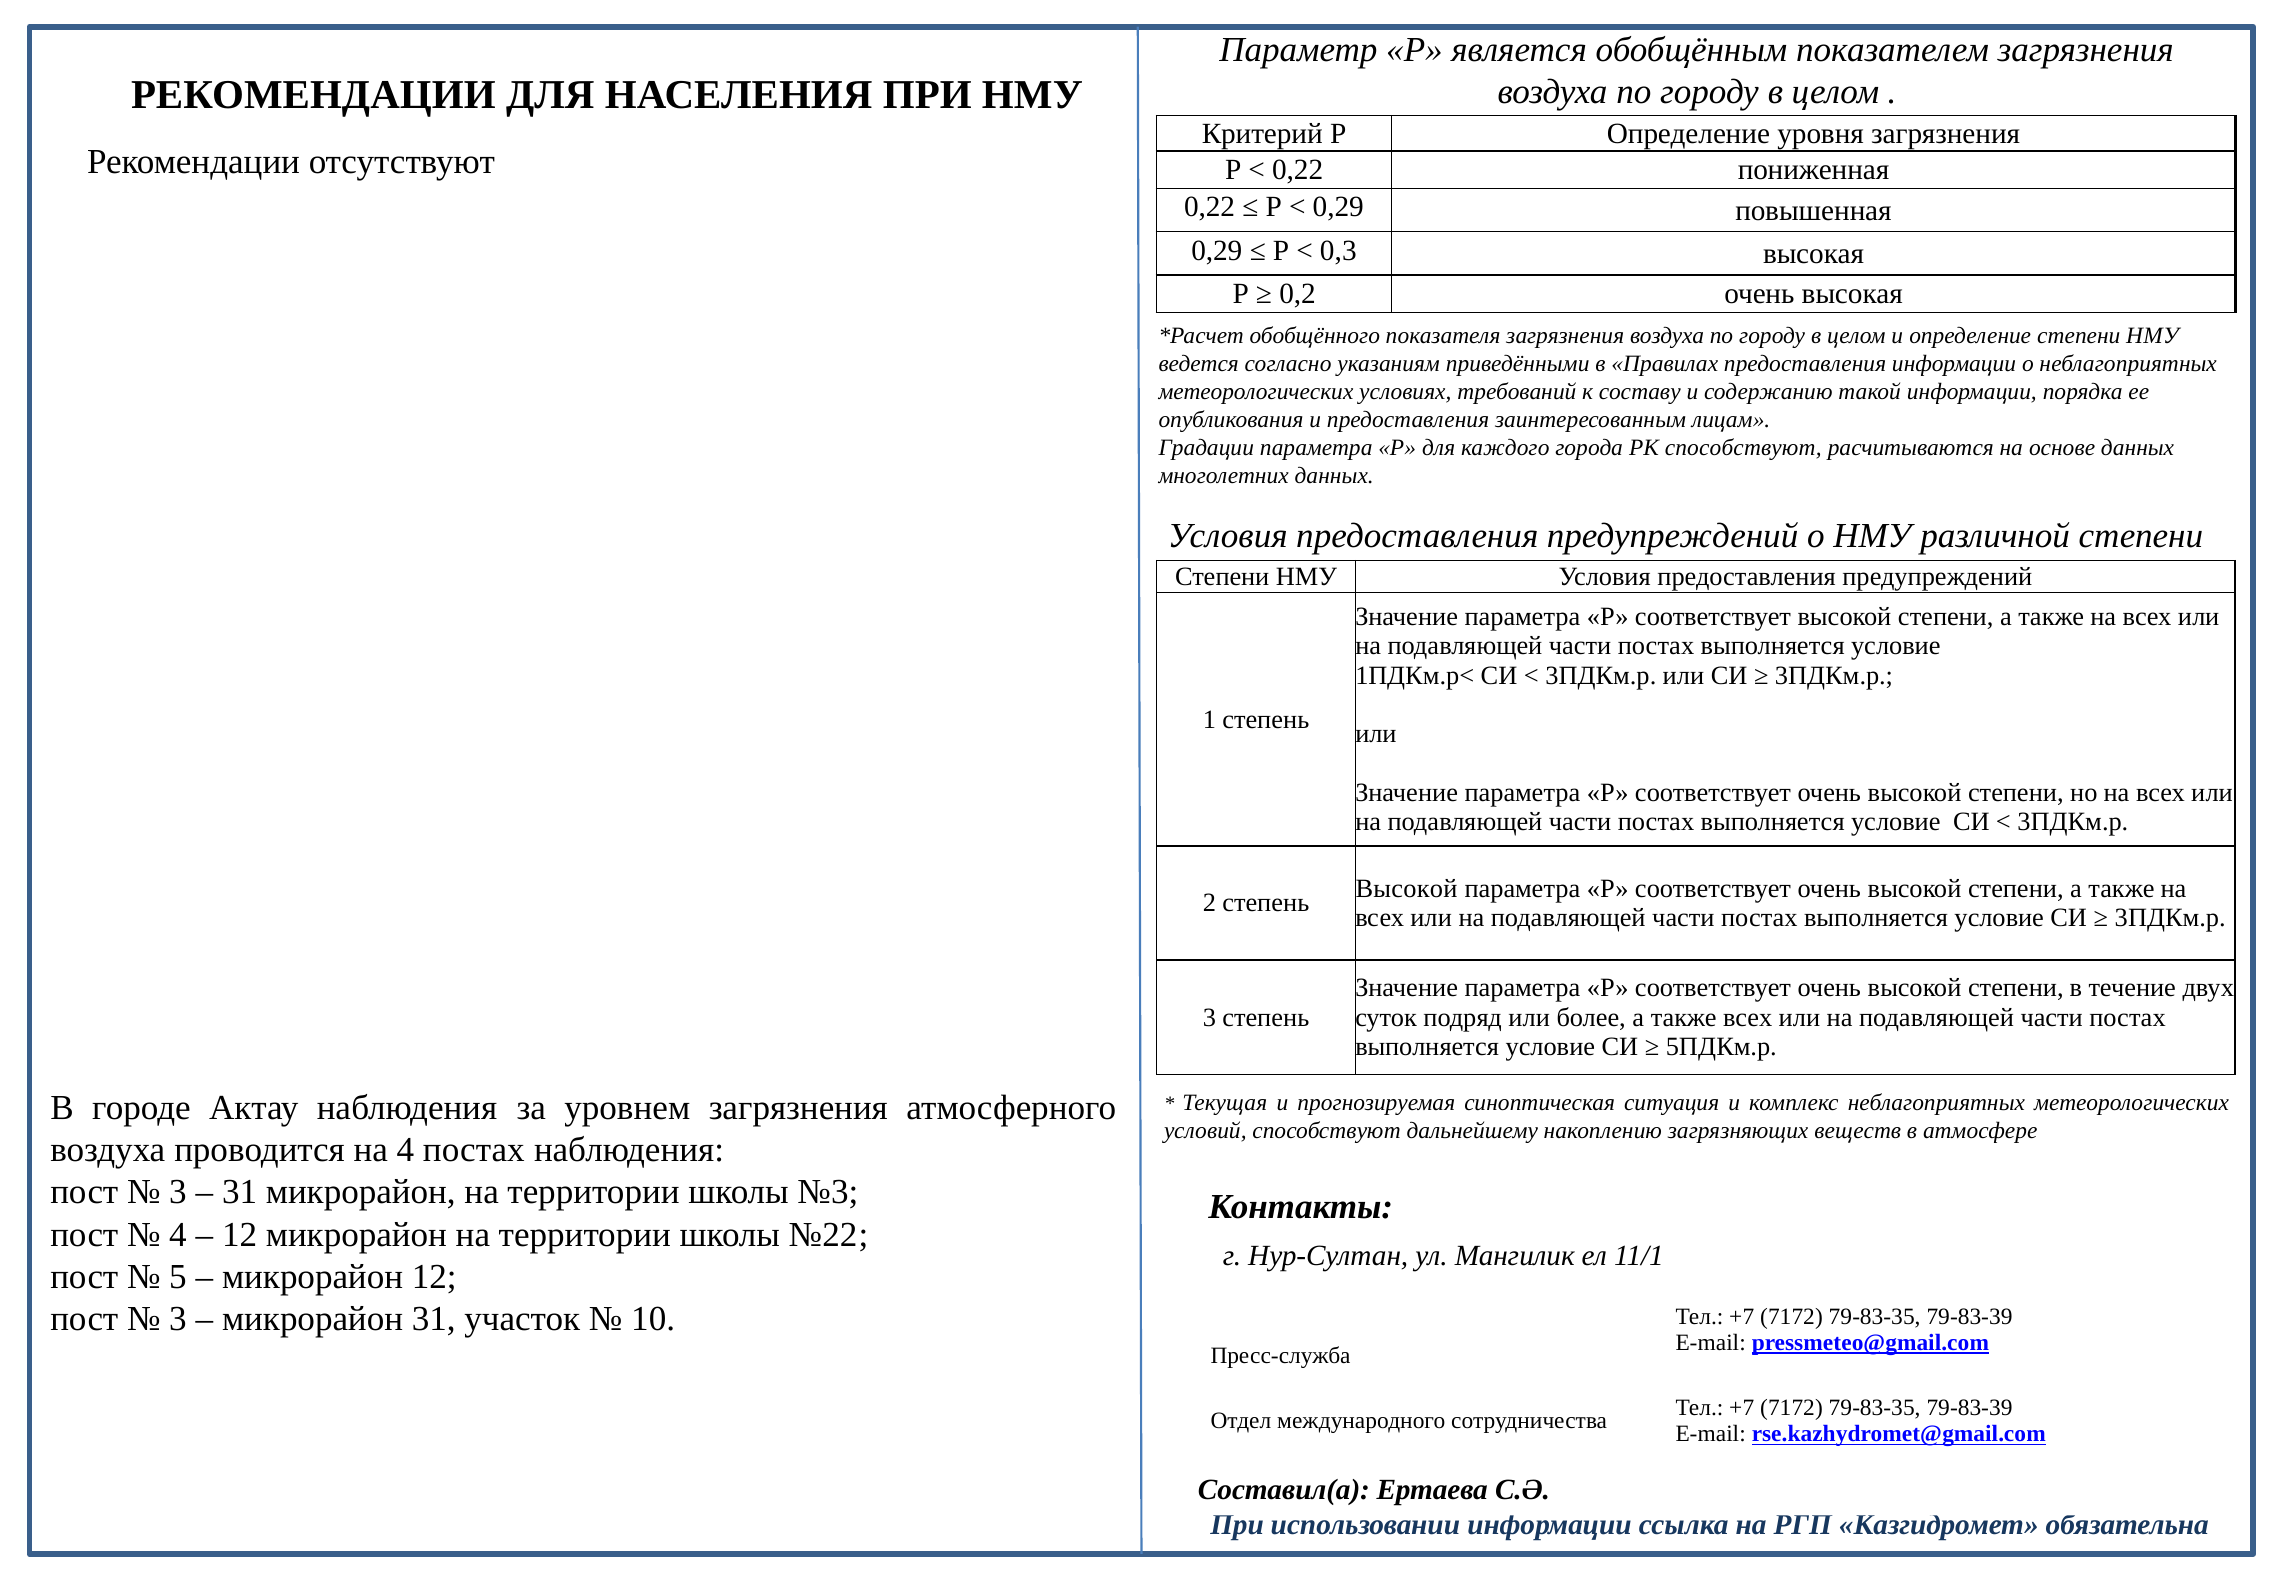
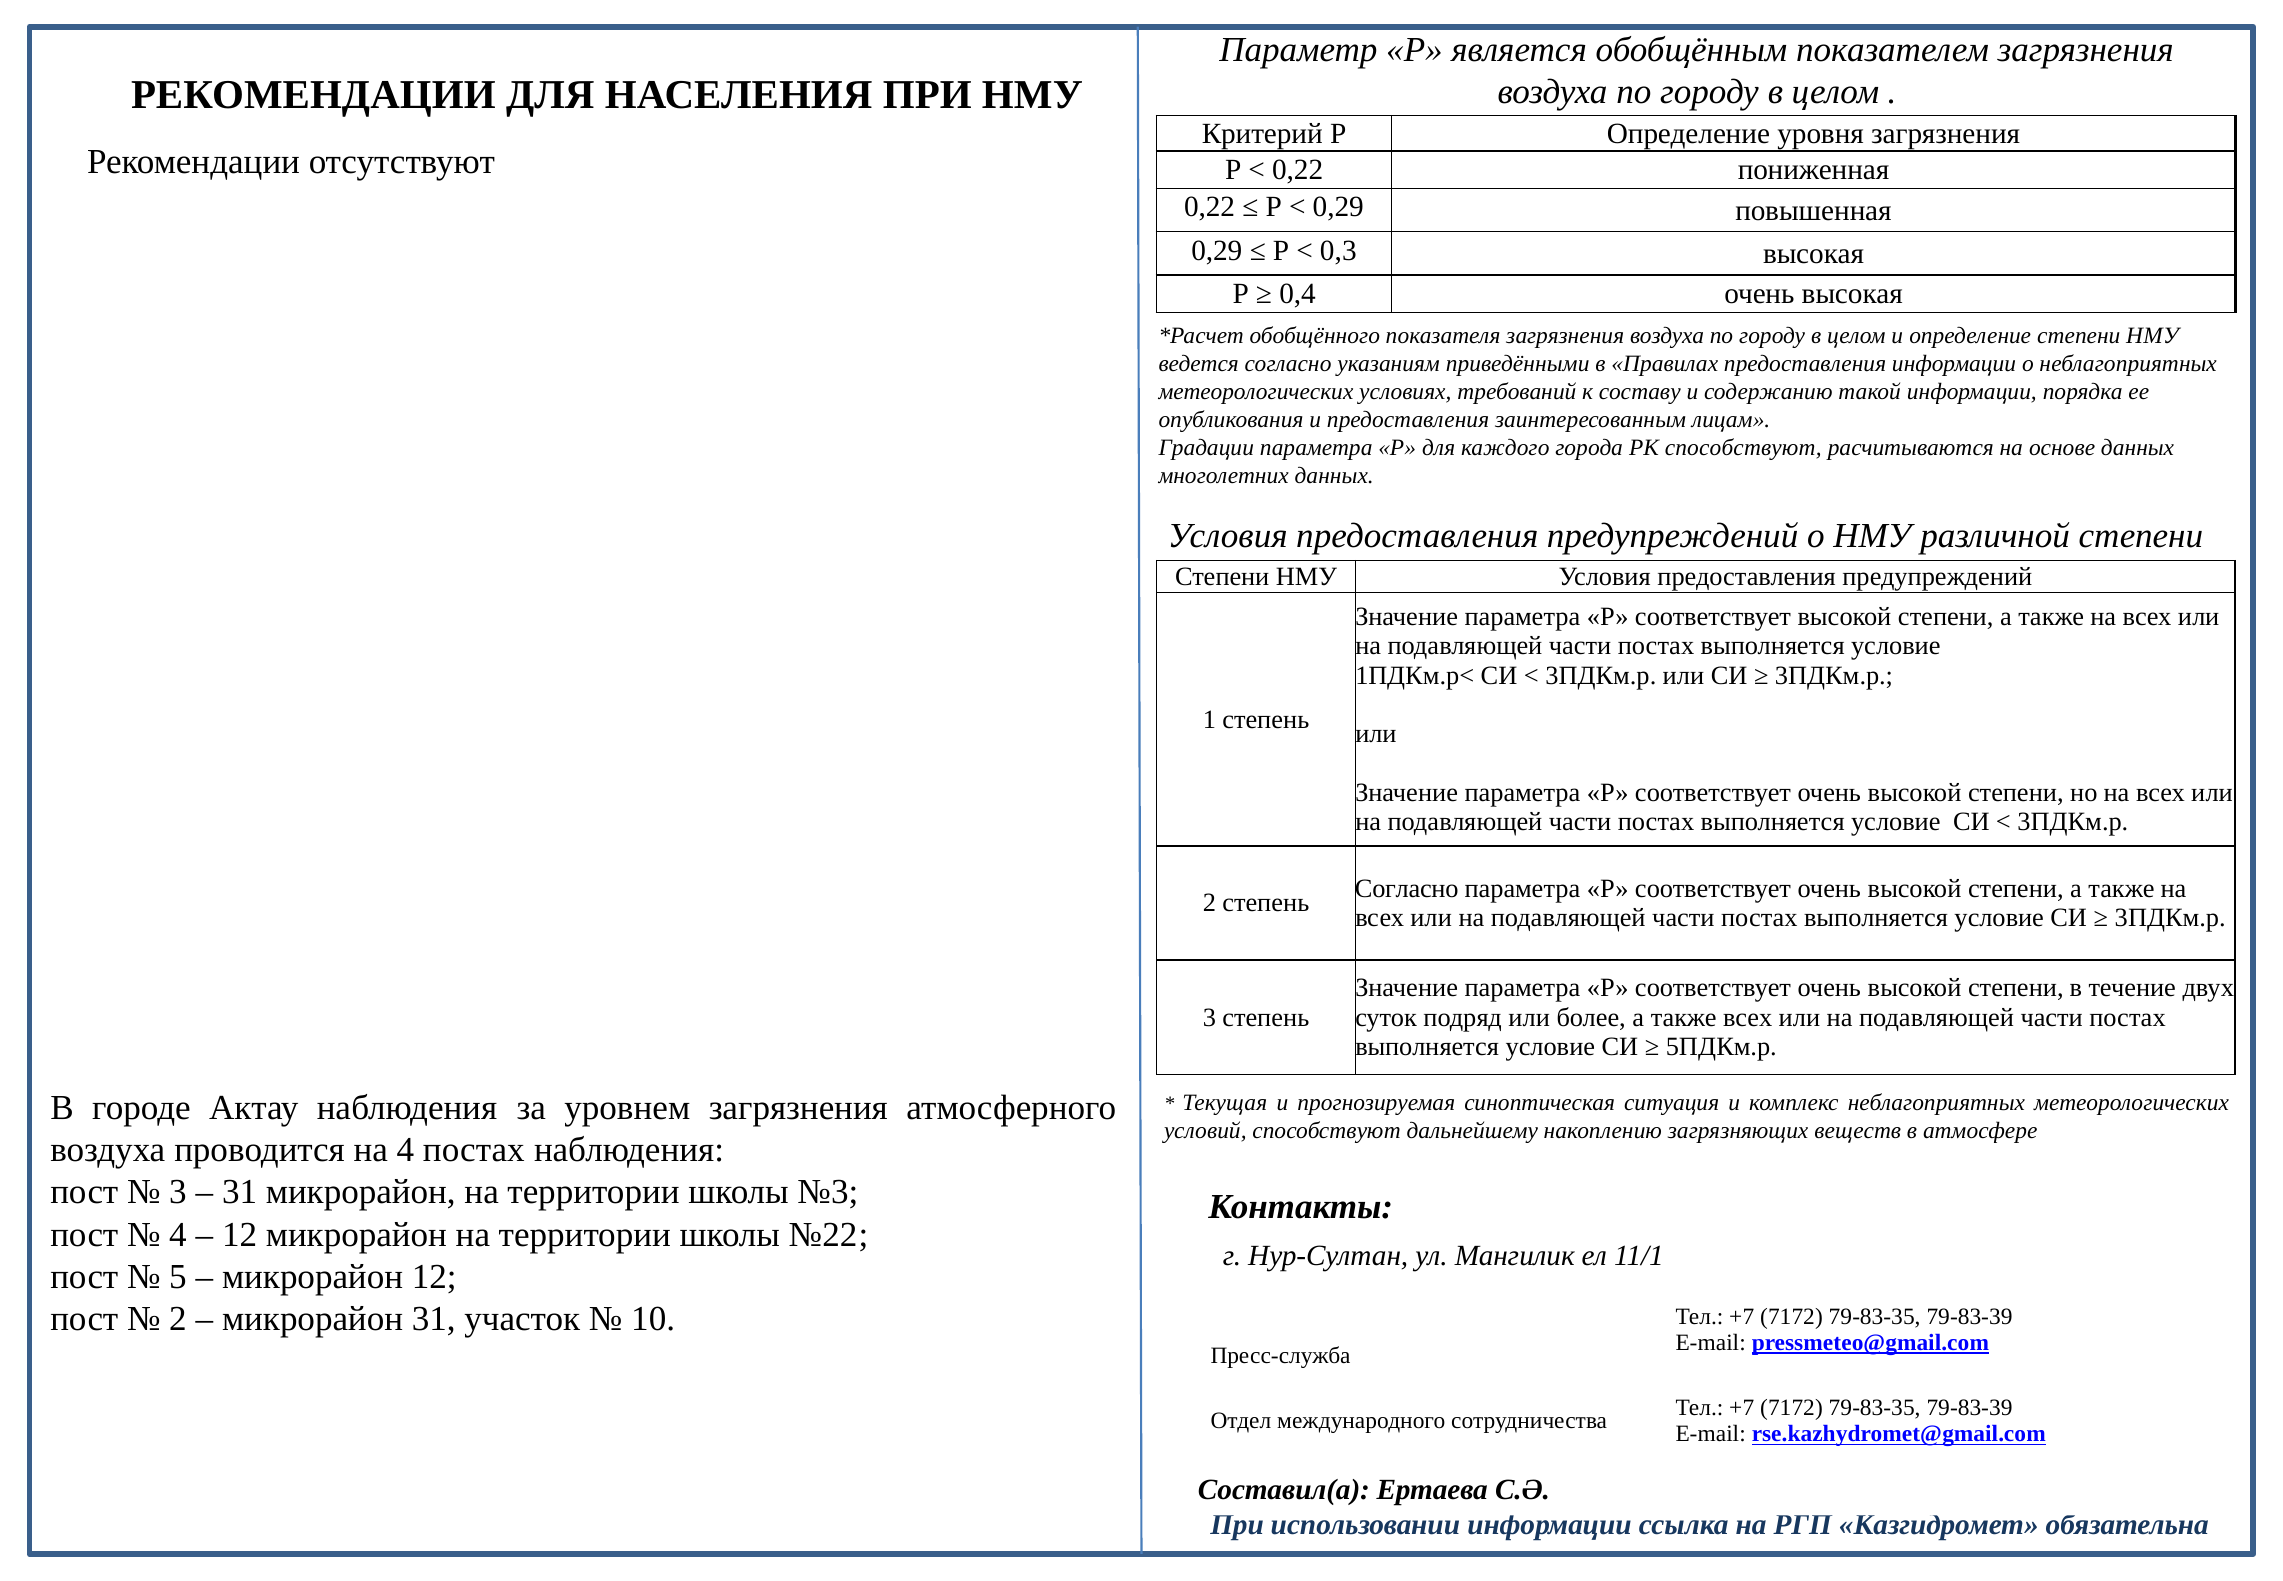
0,2: 0,2 -> 0,4 (1298, 293)
Высокой: Высокой -> Согласно (1407, 888)
3: 3 -> 2 (178, 1318)
